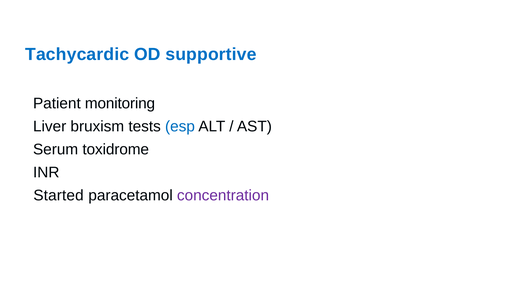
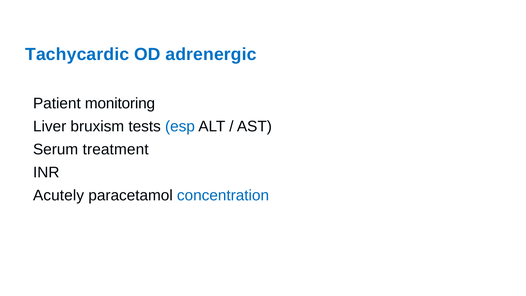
supportive: supportive -> adrenergic (211, 54)
toxidrome: toxidrome -> treatment (116, 149)
Started: Started -> Acutely (59, 195)
concentration colour: purple -> blue (223, 195)
